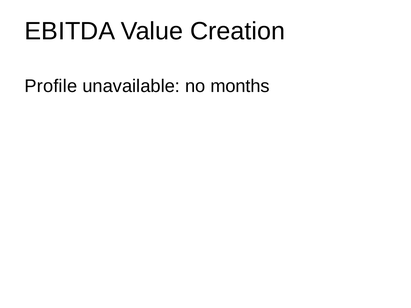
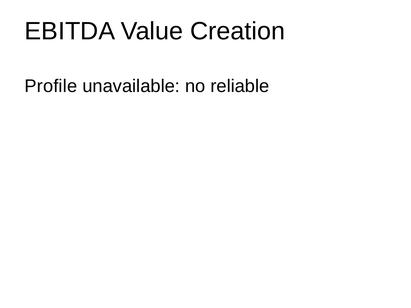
months: months -> reliable (240, 86)
